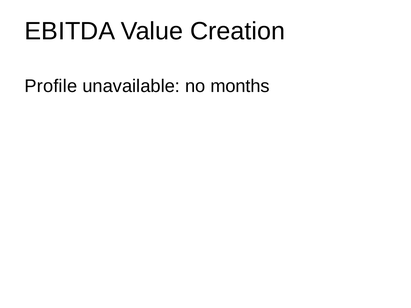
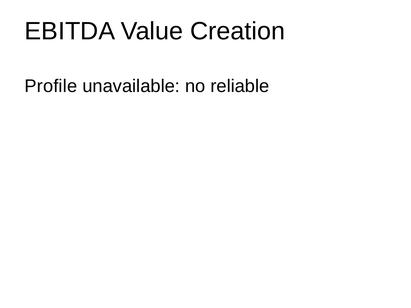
months: months -> reliable (240, 86)
